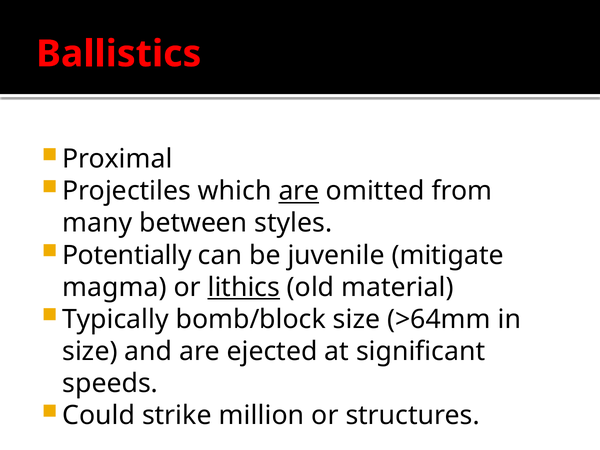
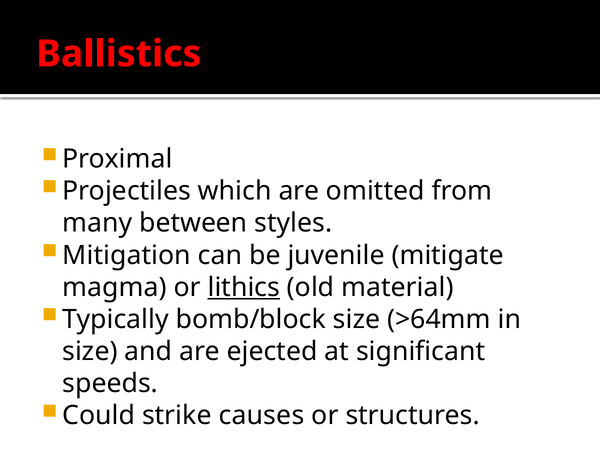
are underline: present -> none (299, 191)
Potentially: Potentially -> Mitigation (127, 255)
million: million -> causes (261, 415)
